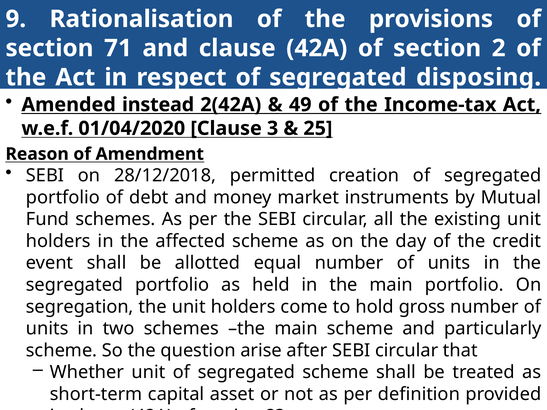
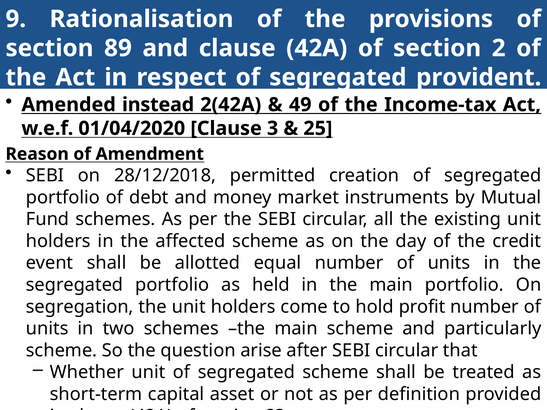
71: 71 -> 89 (118, 48)
disposing: disposing -> provident (479, 77)
gross: gross -> profit (422, 307)
